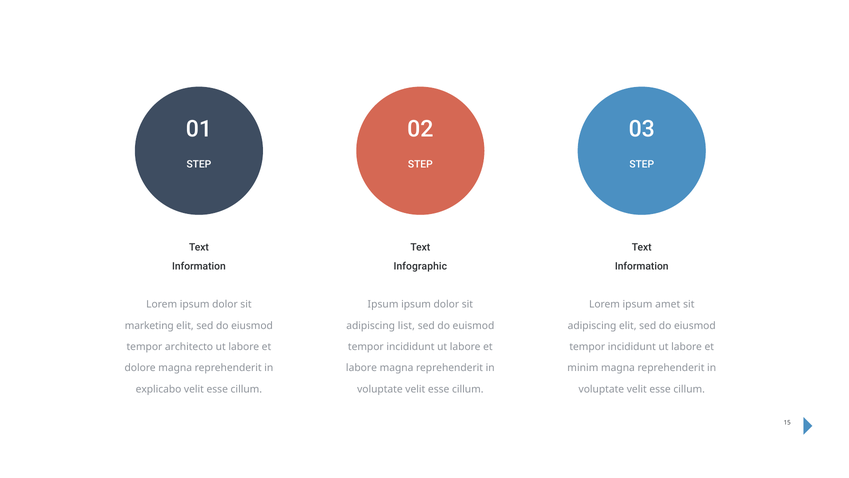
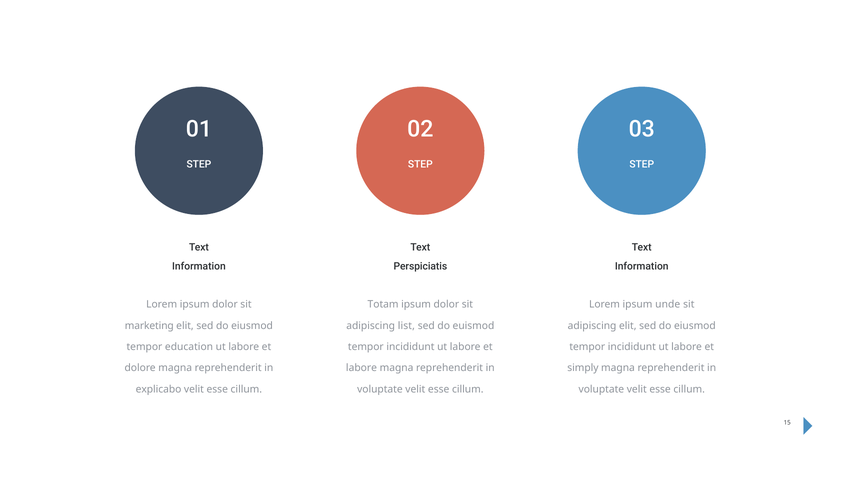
Infographic: Infographic -> Perspiciatis (420, 266)
Ipsum: Ipsum -> Totam (383, 304)
amet: amet -> unde (668, 304)
architecto: architecto -> education (189, 347)
minim: minim -> simply (583, 368)
